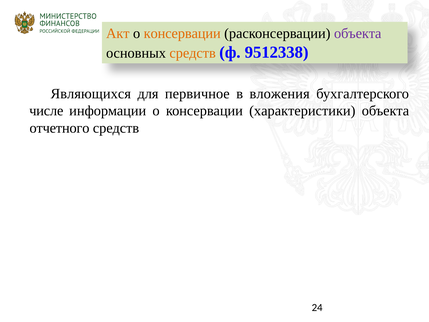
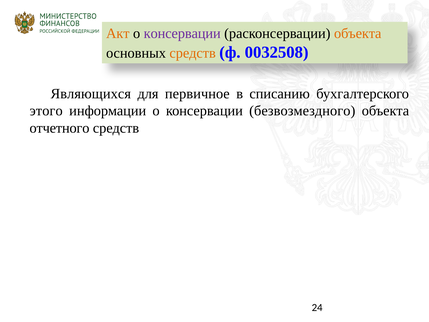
консервации colour: orange -> purple (182, 34)
объекта colour: purple -> orange (358, 34)
9512338: 9512338 -> 0032508 (277, 52)
вложения: вложения -> списанию (280, 94)
числе: числе -> этого (46, 111)
характеристики: характеристики -> безвозмездного (302, 111)
